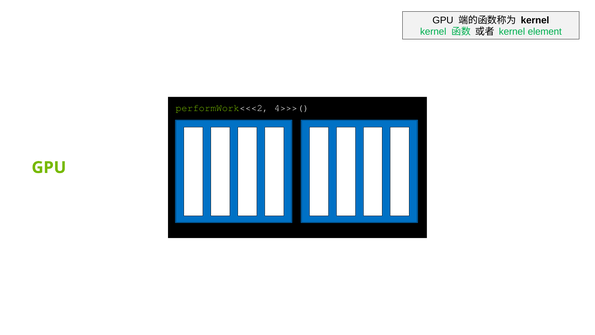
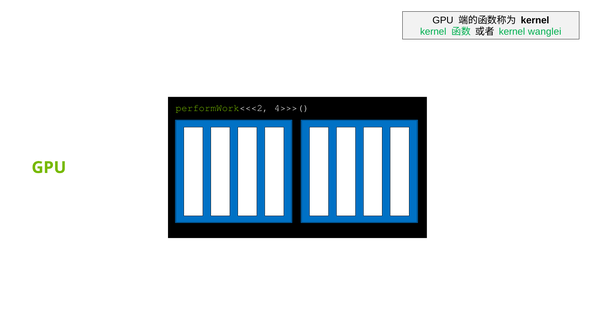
element: element -> wanglei (545, 32)
